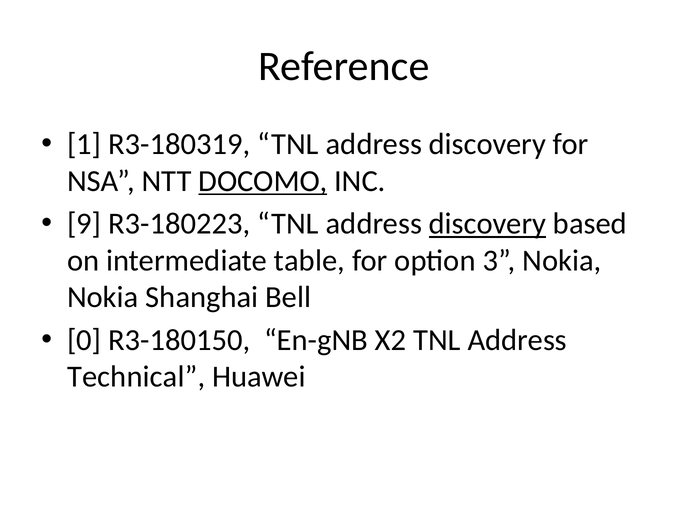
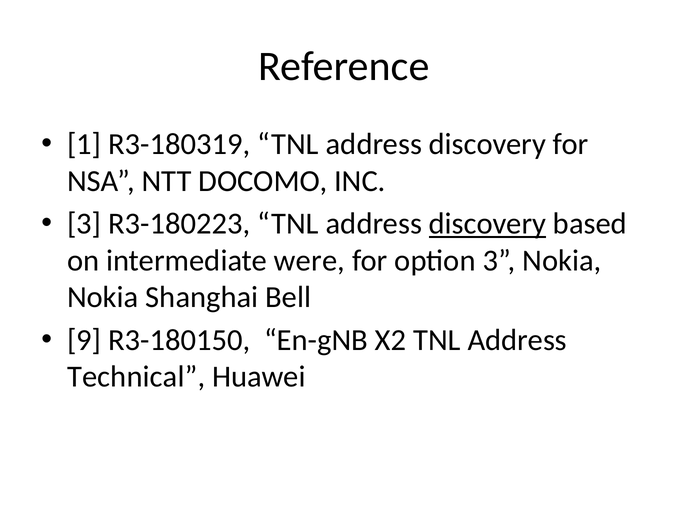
DOCOMO underline: present -> none (263, 181)
9: 9 -> 3 (84, 224)
table: table -> were (309, 261)
0: 0 -> 9 (84, 340)
